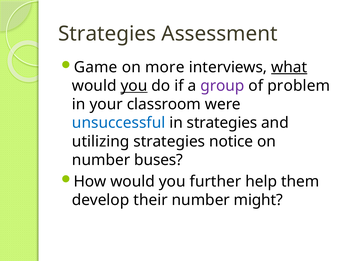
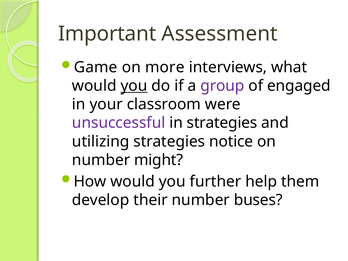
Strategies: Strategies -> Important (107, 34)
what underline: present -> none (289, 67)
problem: problem -> engaged (299, 86)
unsuccessful colour: blue -> purple (119, 123)
buses: buses -> might (159, 160)
might: might -> buses (258, 200)
